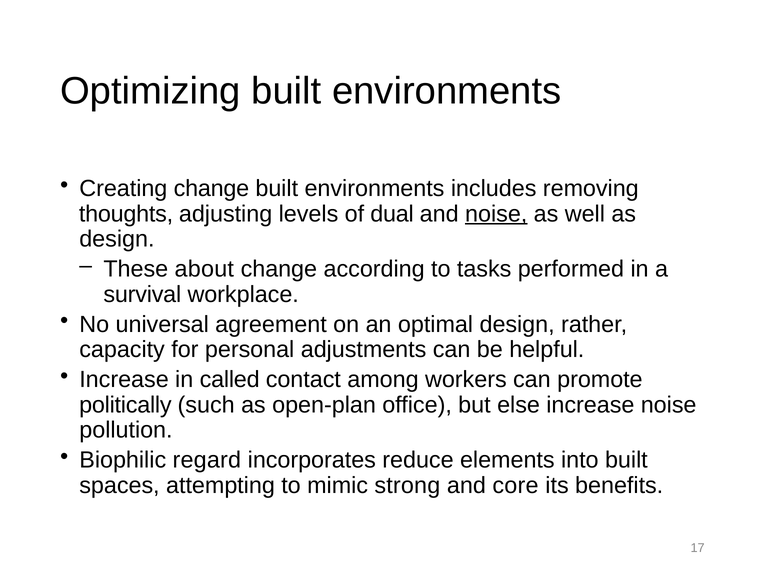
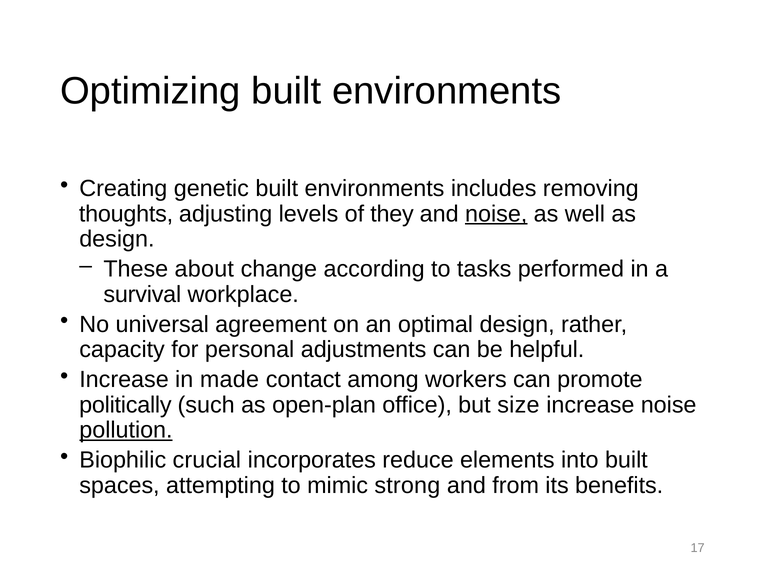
Creating change: change -> genetic (211, 189)
dual: dual -> they (392, 214)
called: called -> made (229, 379)
else: else -> size (518, 405)
pollution underline: none -> present (126, 430)
regard: regard -> crucial (207, 460)
core: core -> from (516, 485)
